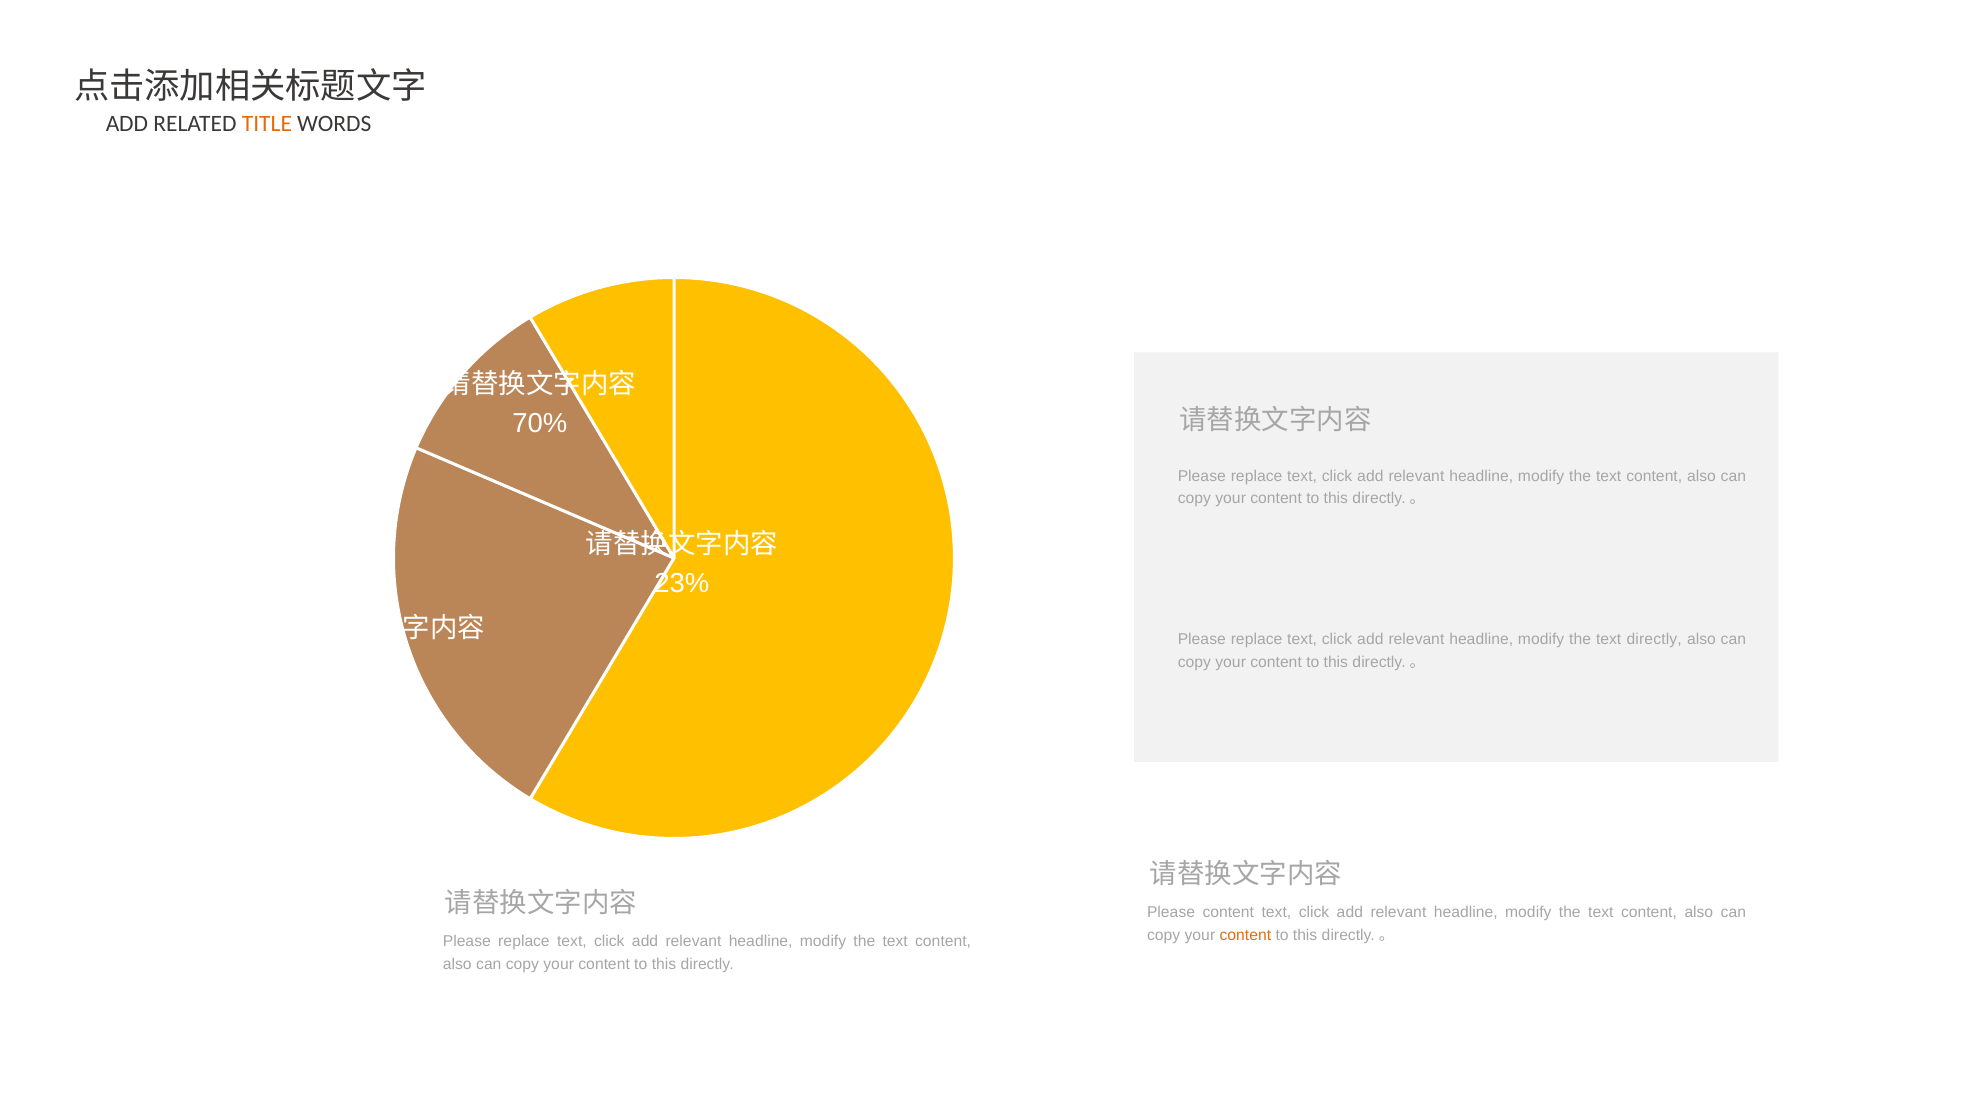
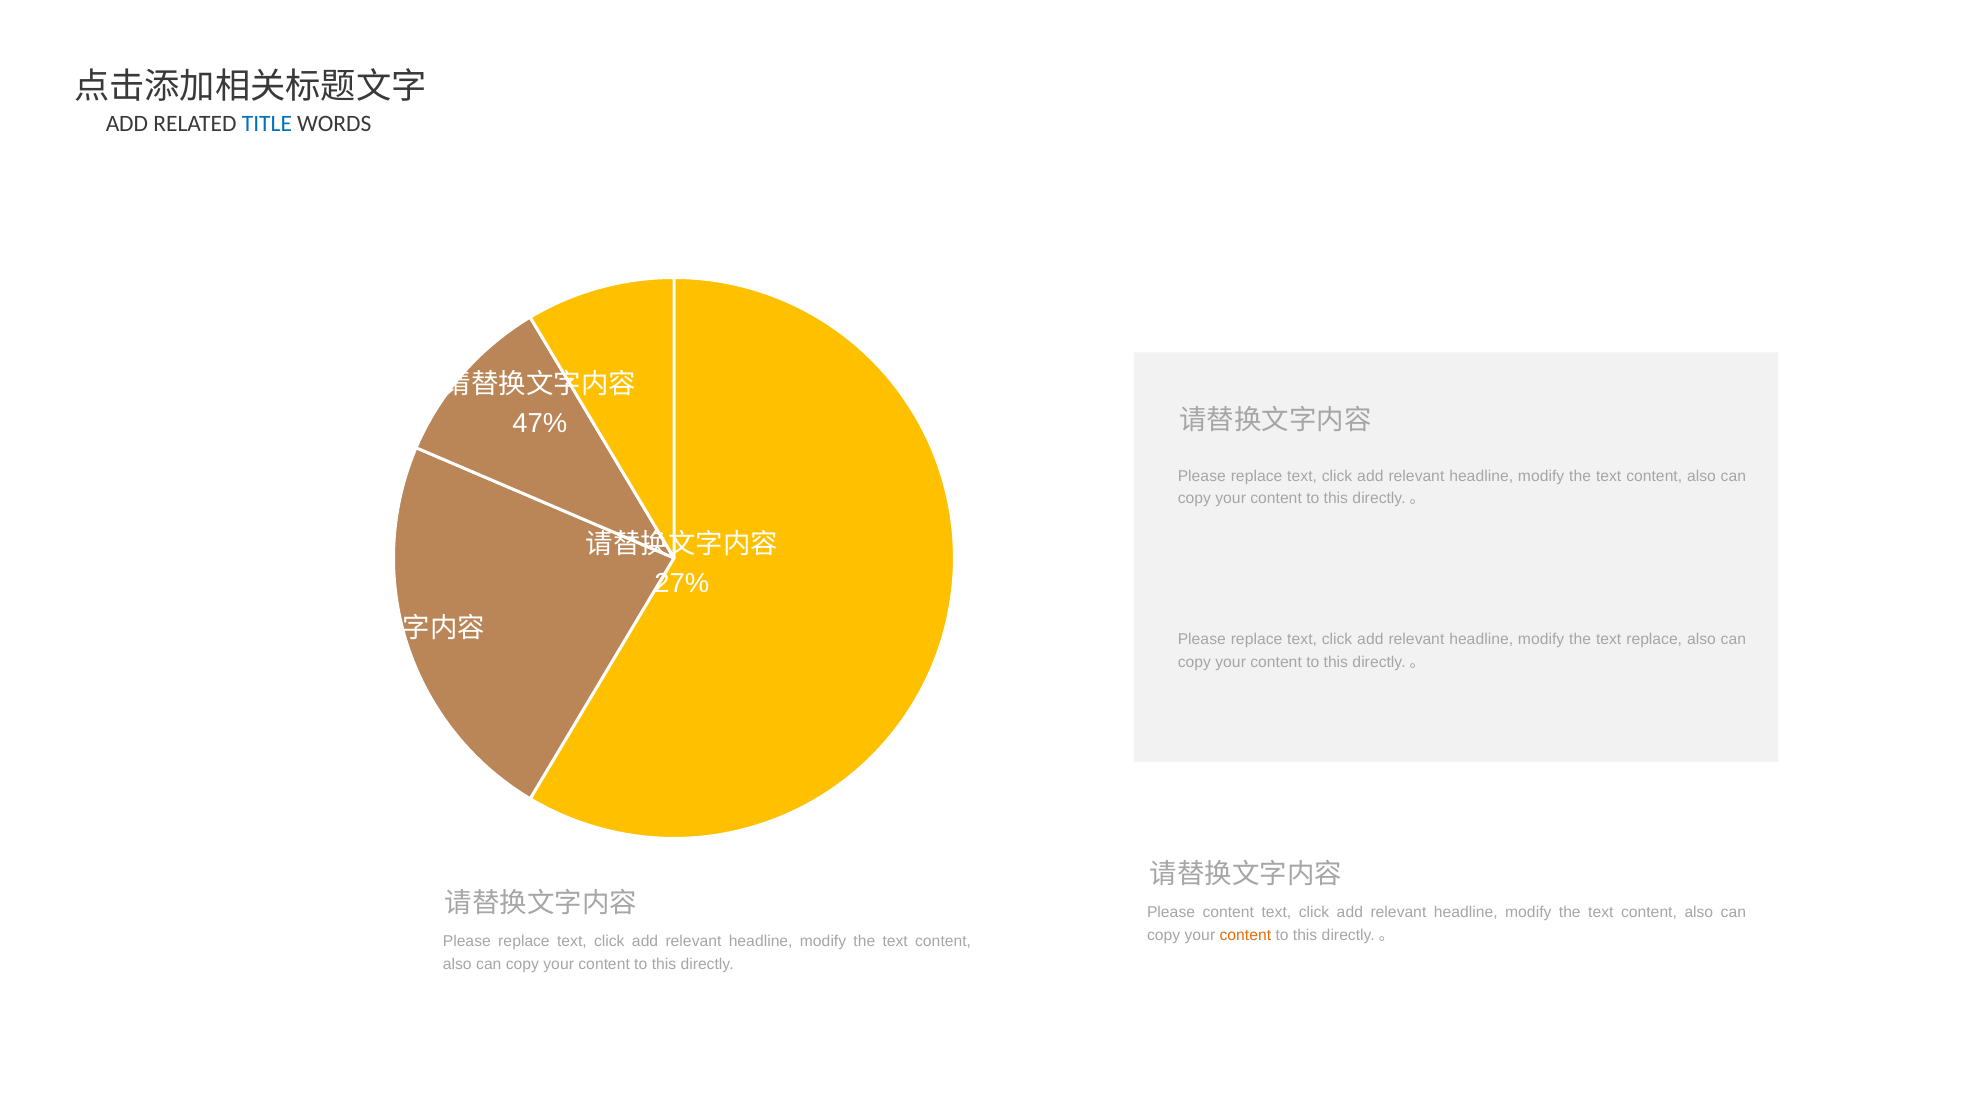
TITLE colour: orange -> blue (267, 124)
70%: 70% -> 47% (540, 424)
23%: 23% -> 27% (682, 584)
text directly: directly -> replace (1654, 640)
